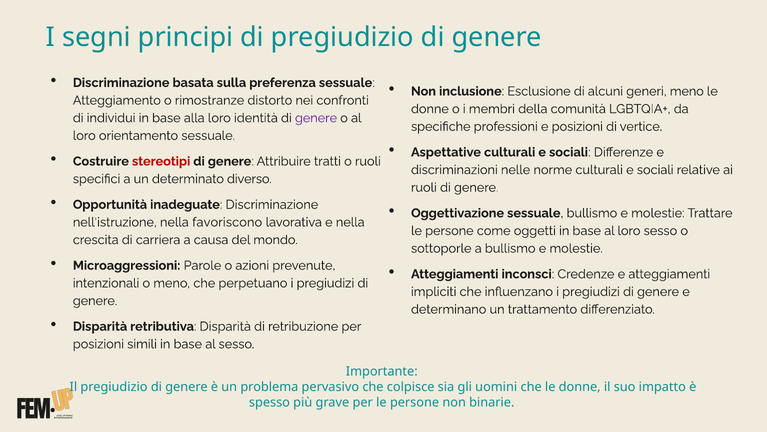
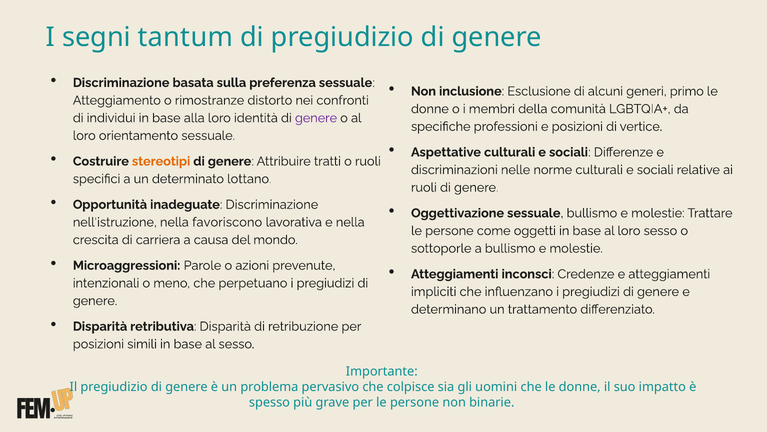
principi: principi -> tantum (185, 37)
generi meno: meno -> primo (687, 91)
stereotipi colour: red -> orange (161, 161)
diverso: diverso -> lottano (249, 179)
